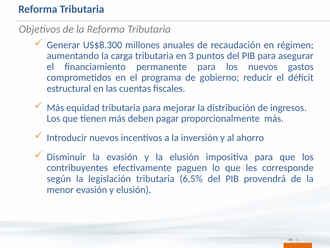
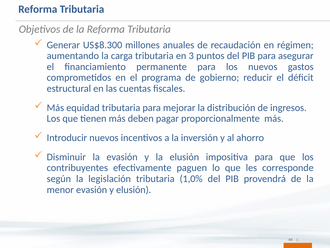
6,5%: 6,5% -> 1,0% (191, 178)
